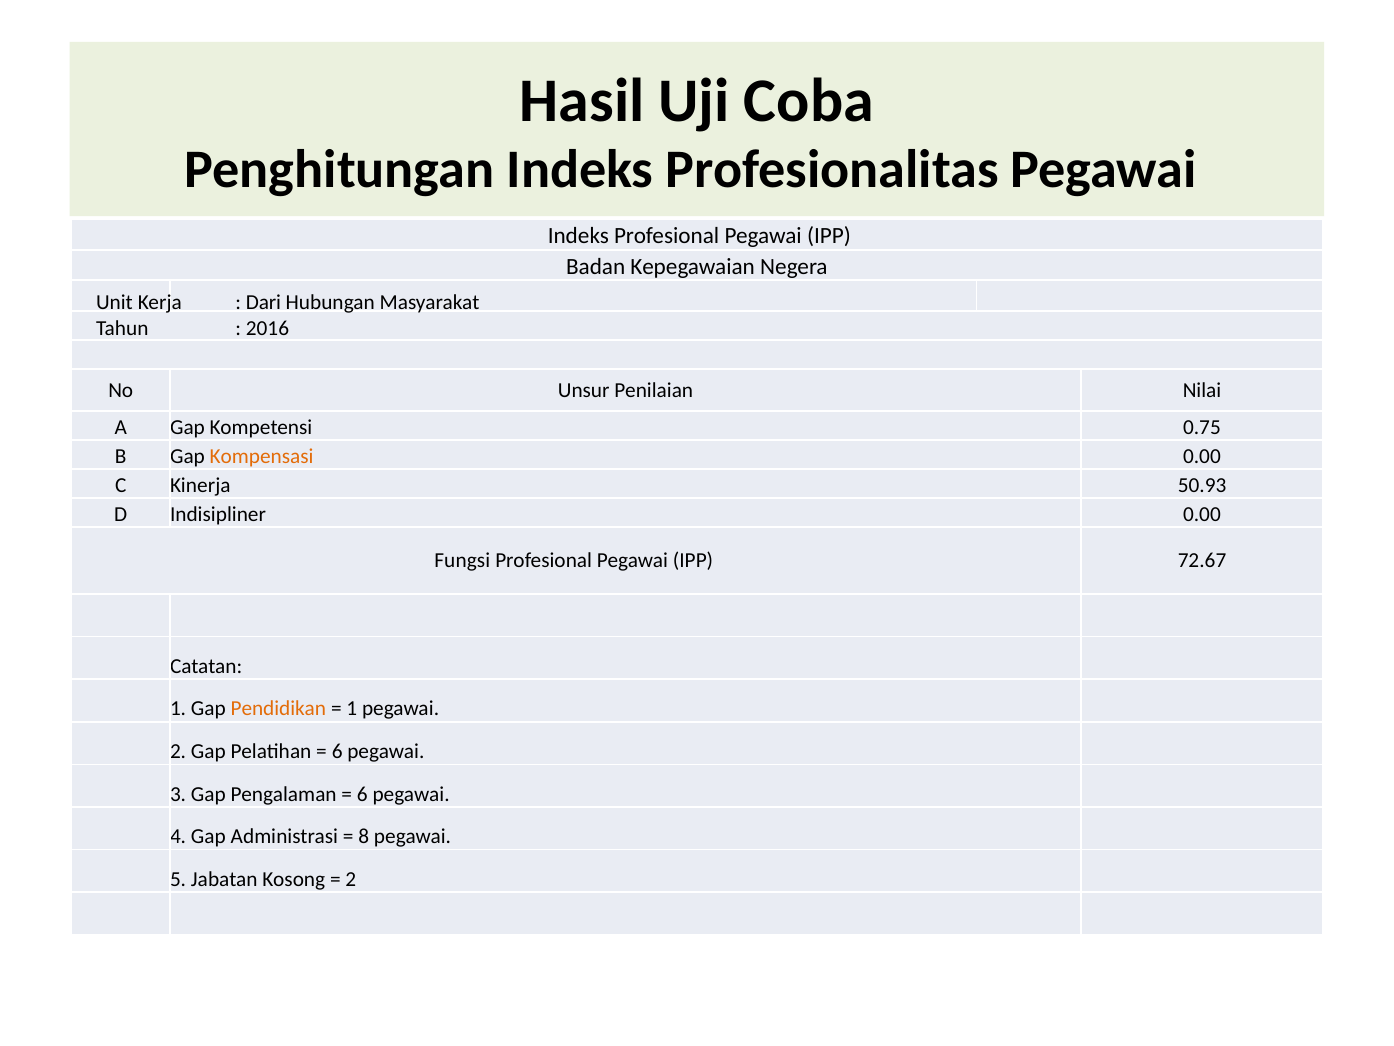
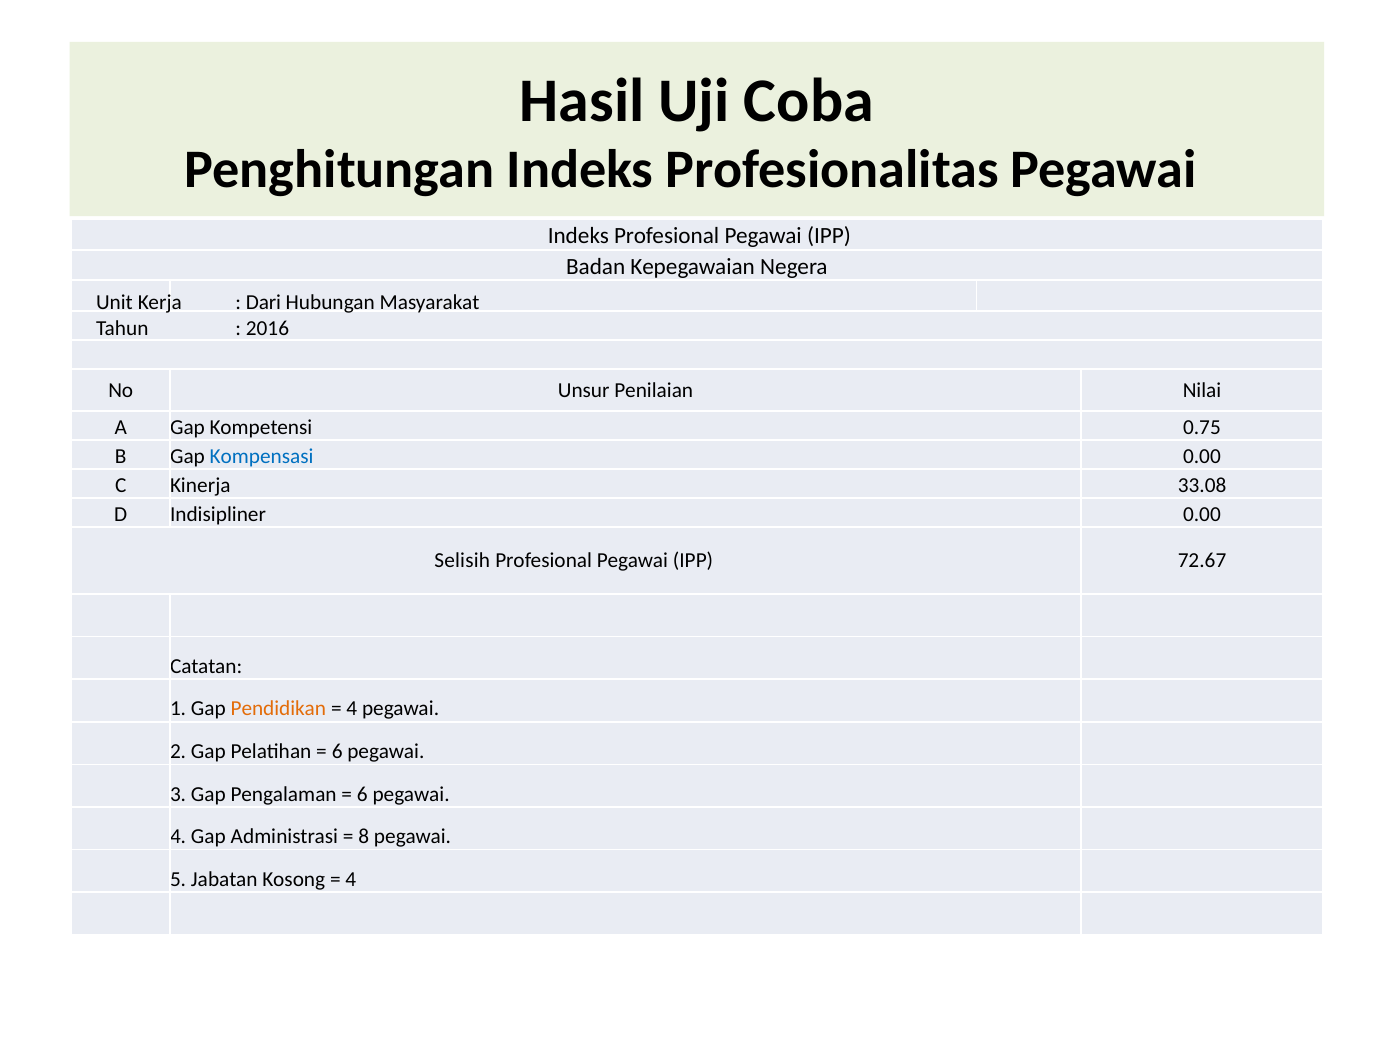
Kompensasi colour: orange -> blue (262, 456)
50.93: 50.93 -> 33.08 (1202, 485)
Fungsi: Fungsi -> Selisih (462, 561)
1: 1 -> 4 (352, 709)
2: 2 -> 4 (351, 879)
